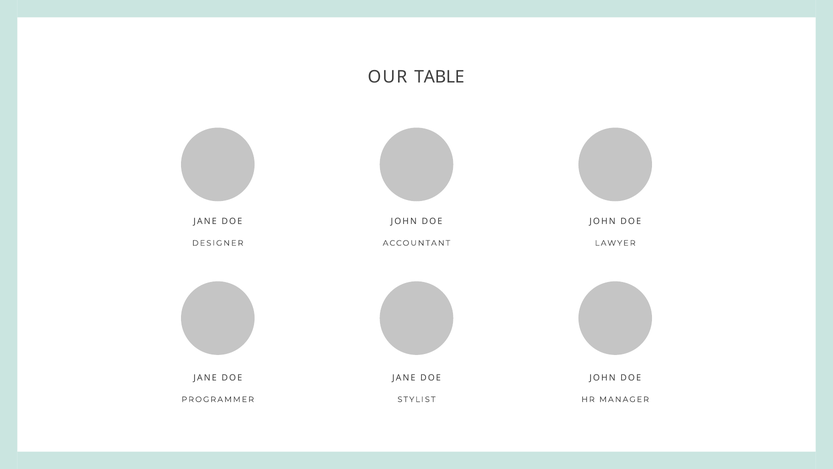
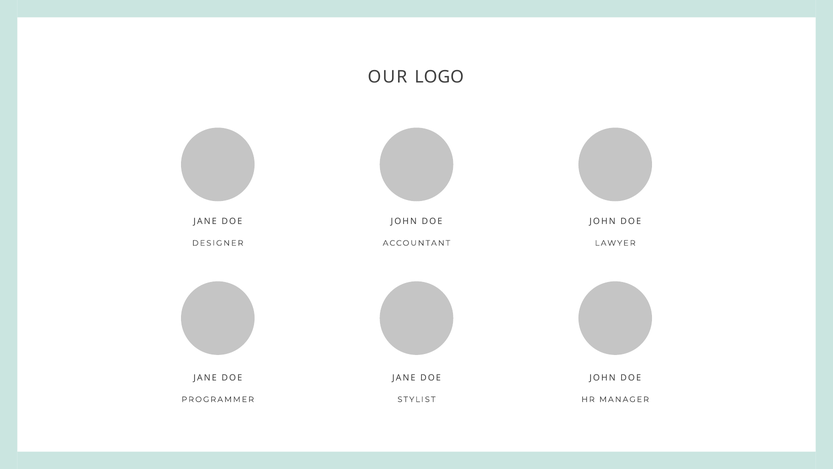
TABLE: TABLE -> LOGO (439, 77)
